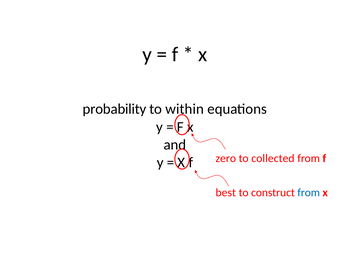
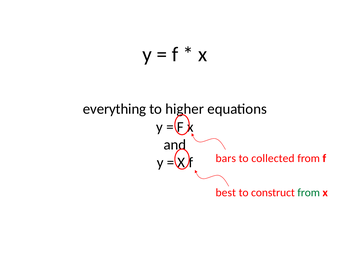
probability: probability -> everything (115, 109)
within: within -> higher (185, 109)
zero: zero -> bars (226, 158)
from colour: blue -> green (309, 193)
